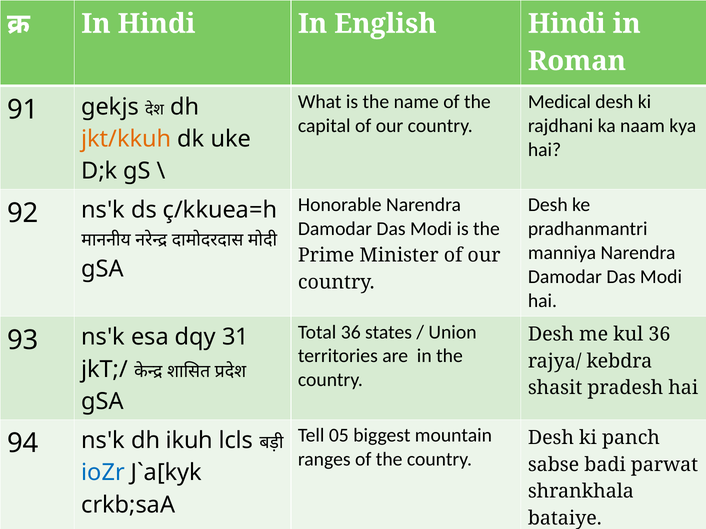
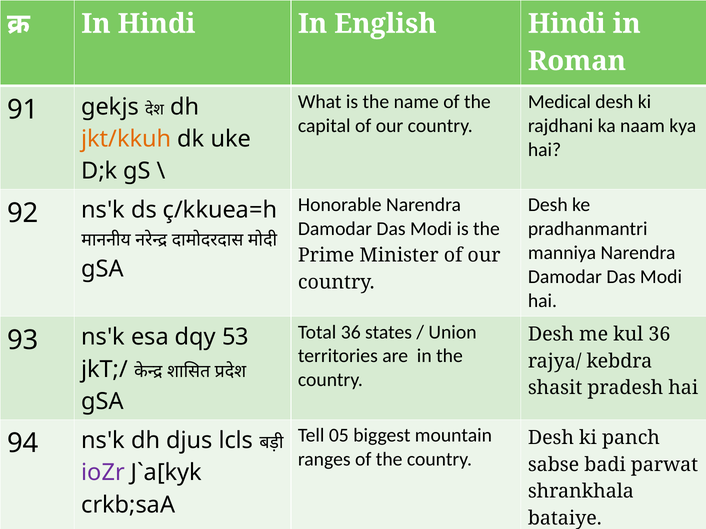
31: 31 -> 53 (235, 338)
ikuh: ikuh -> djus (189, 441)
ioZr colour: blue -> purple (103, 473)
